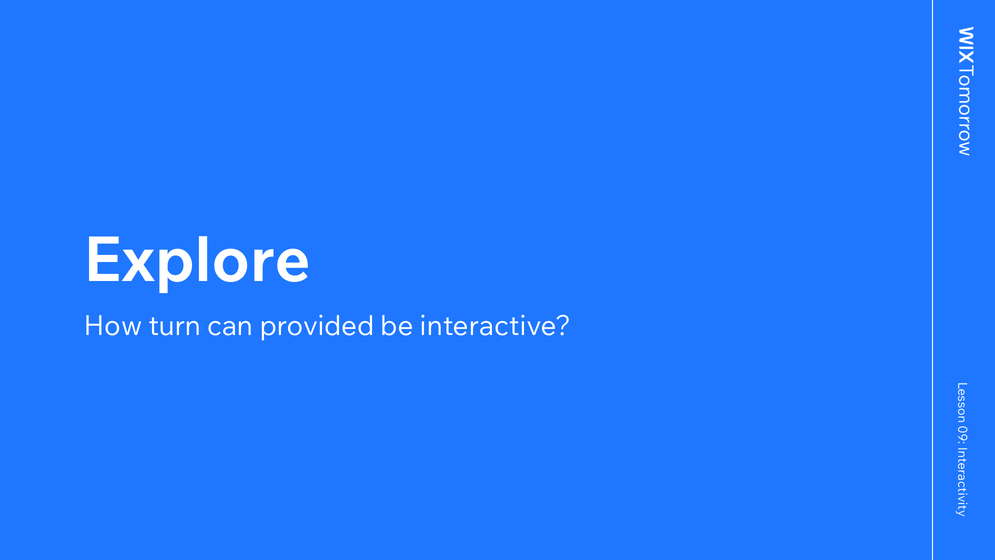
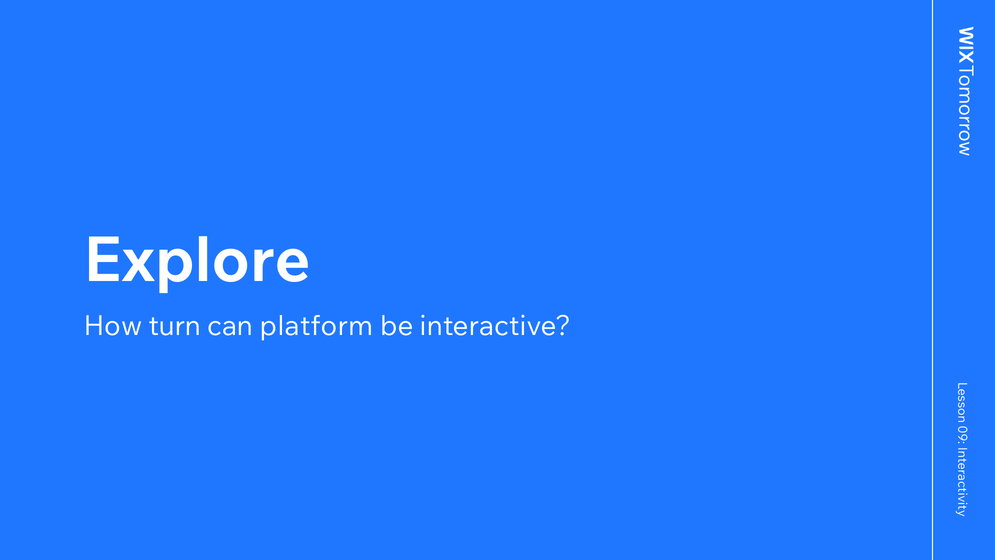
provided: provided -> platform (317, 326)
